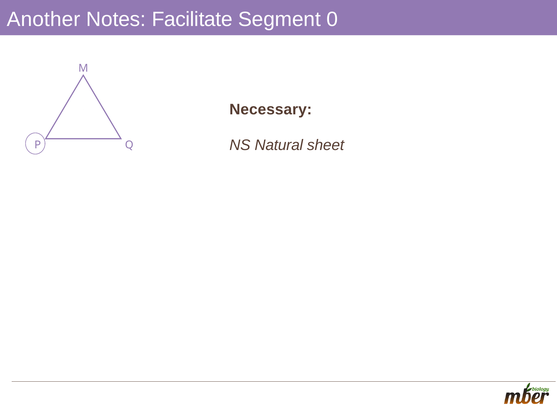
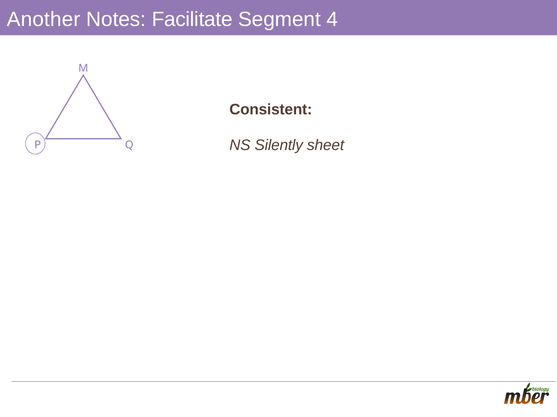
0: 0 -> 4 (332, 19)
Necessary: Necessary -> Consistent (271, 110)
Natural: Natural -> Silently (279, 145)
